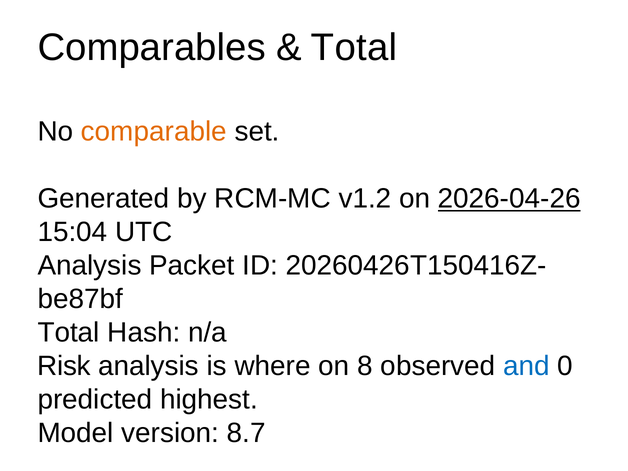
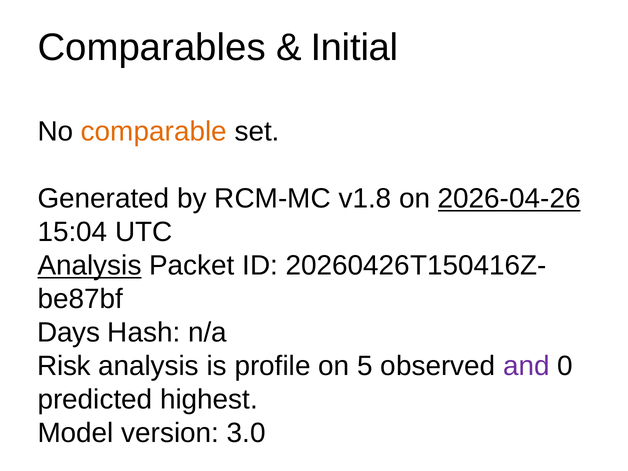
Total: Total -> Initial (354, 48)
v1.2: v1.2 -> v1.8 (365, 199)
Analysis underline: none -> present (90, 266)
Total: Total -> Days (69, 333)
where: where -> profile (273, 366)
8: 8 -> 5 (365, 366)
and colour: blue -> purple (526, 366)
8.7: 8.7 -> 3.0 (246, 433)
